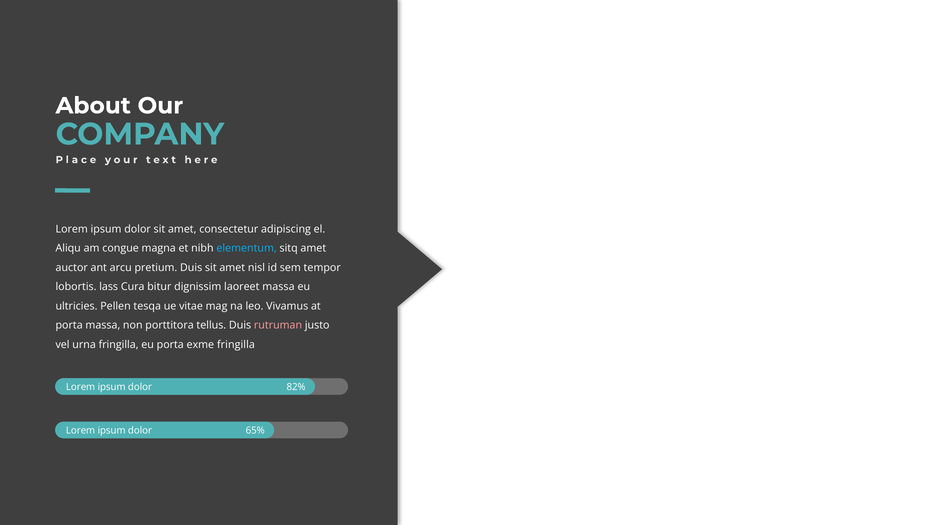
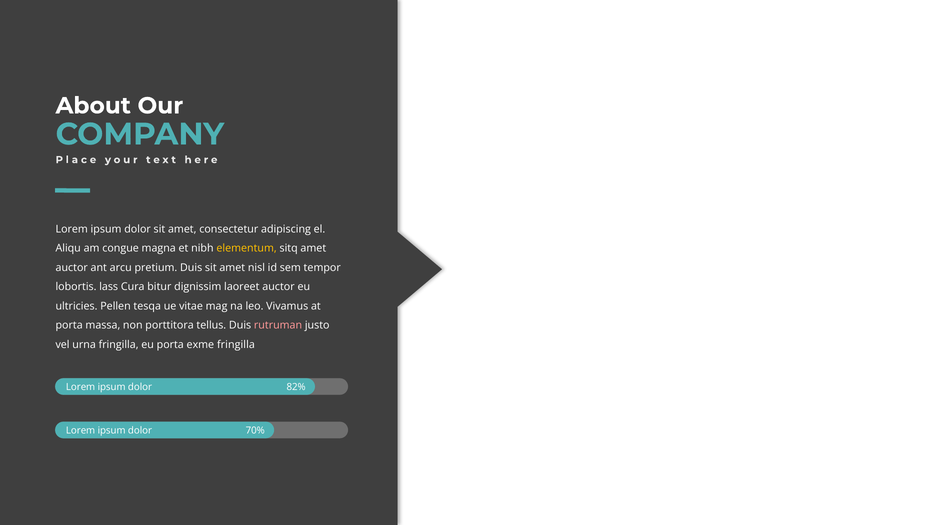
elementum colour: light blue -> yellow (247, 248)
laoreet massa: massa -> auctor (278, 287)
65%: 65% -> 70% (255, 430)
